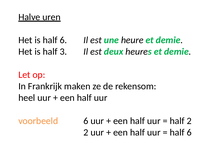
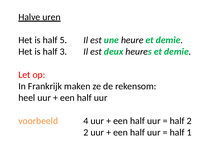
is half 6: 6 -> 5 (63, 40)
voorbeeld 6: 6 -> 4 (86, 121)
6: 6 -> 1 (189, 133)
